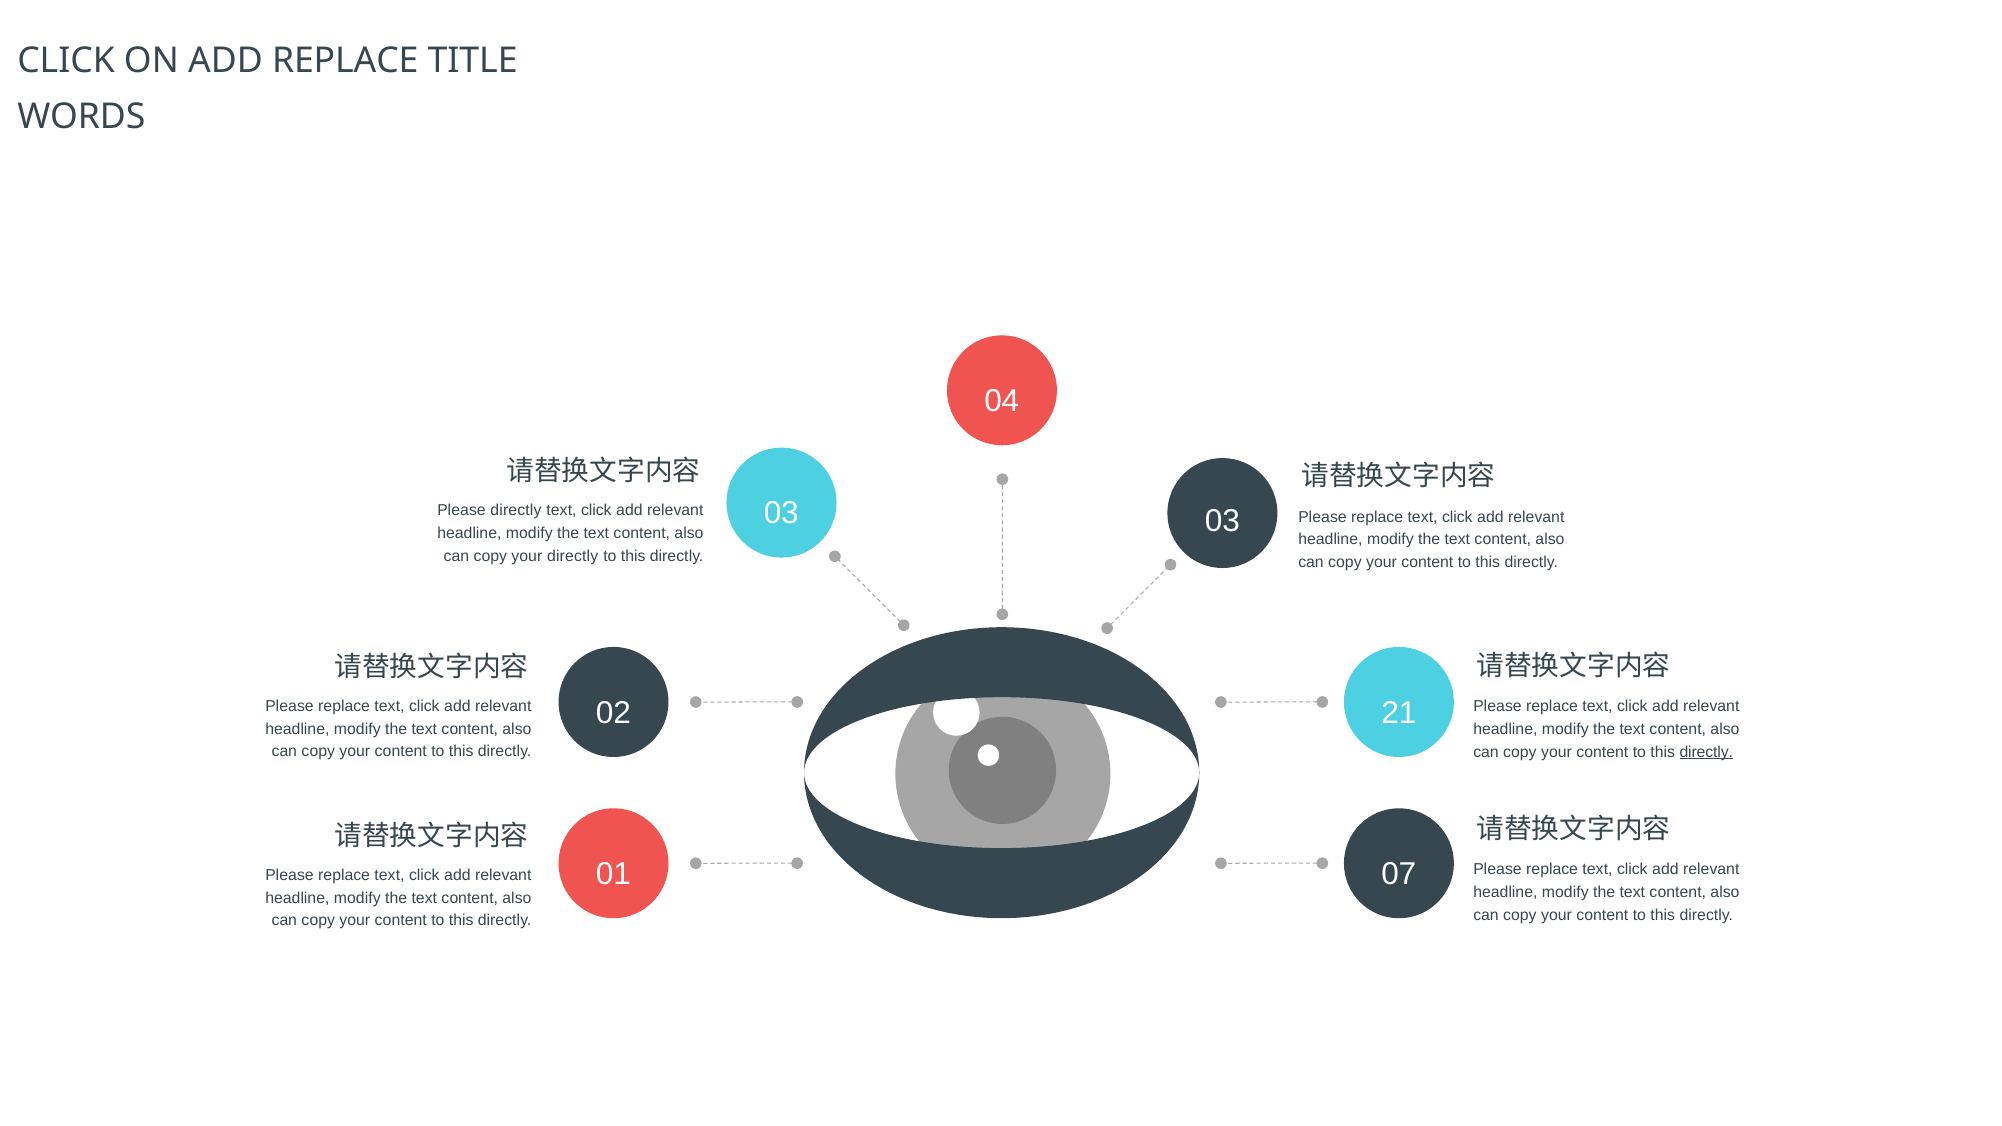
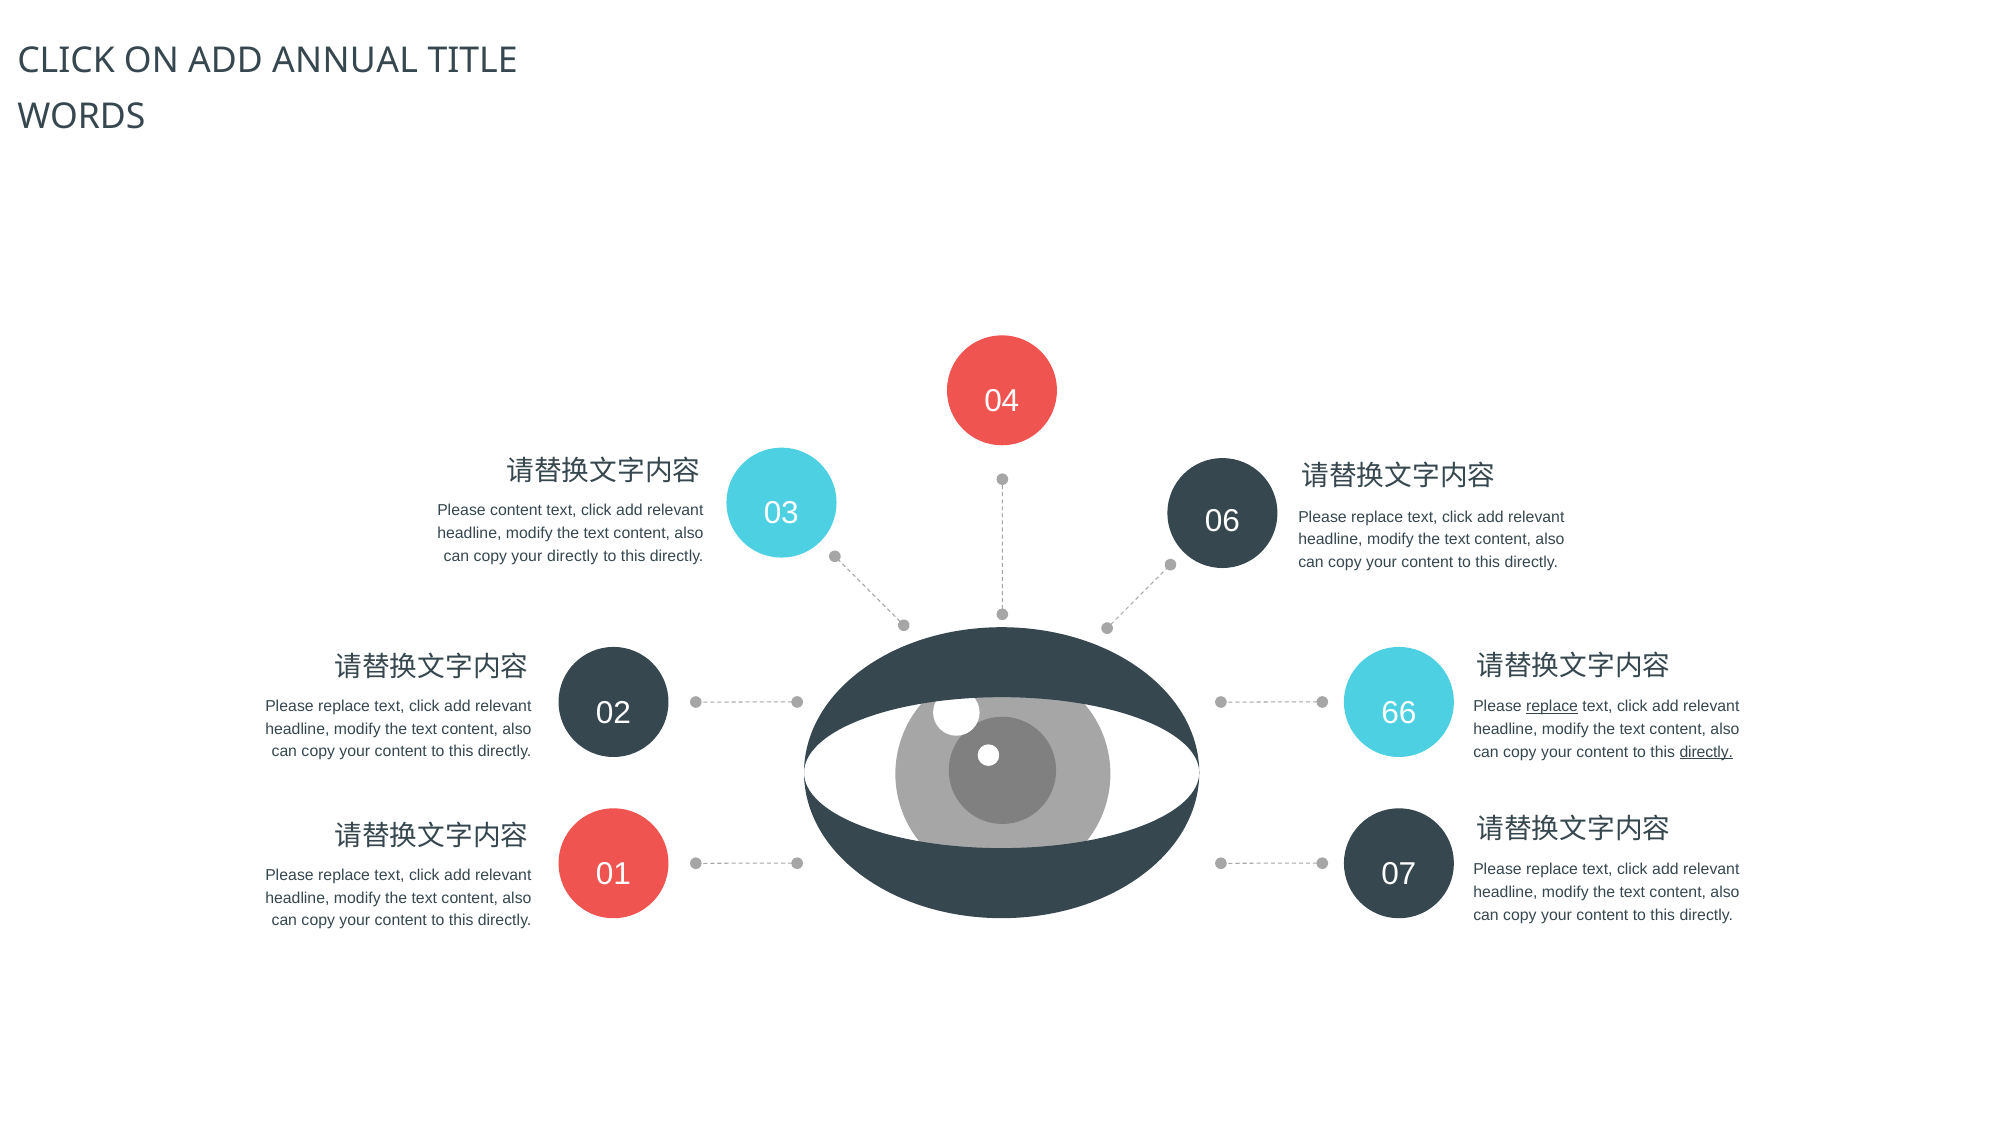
ADD REPLACE: REPLACE -> ANNUAL (345, 61)
03 03: 03 -> 06 (1222, 522)
Please directly: directly -> content (516, 511)
21: 21 -> 66 (1399, 713)
replace underline: none -> present (1552, 707)
